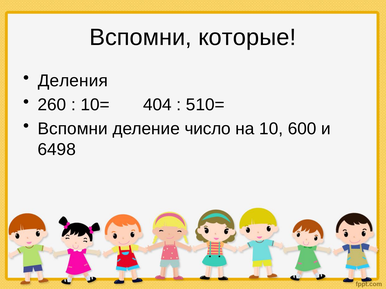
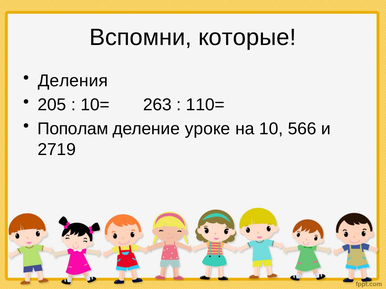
260: 260 -> 205 (52, 105)
404: 404 -> 263 (157, 105)
510=: 510= -> 110= (205, 105)
Вспомни: Вспомни -> Пополам (73, 129)
число: число -> уроке (208, 129)
600: 600 -> 566 (302, 129)
6498: 6498 -> 2719 (57, 150)
